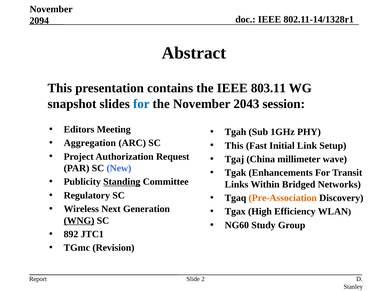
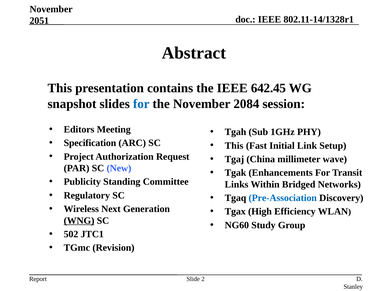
2094: 2094 -> 2051 (39, 21)
803.11: 803.11 -> 642.45 (268, 88)
2043: 2043 -> 2084 (246, 104)
Aggregation: Aggregation -> Specification (90, 143)
Standing underline: present -> none (122, 182)
Pre-Association colour: orange -> blue (283, 198)
892: 892 -> 502 (71, 234)
